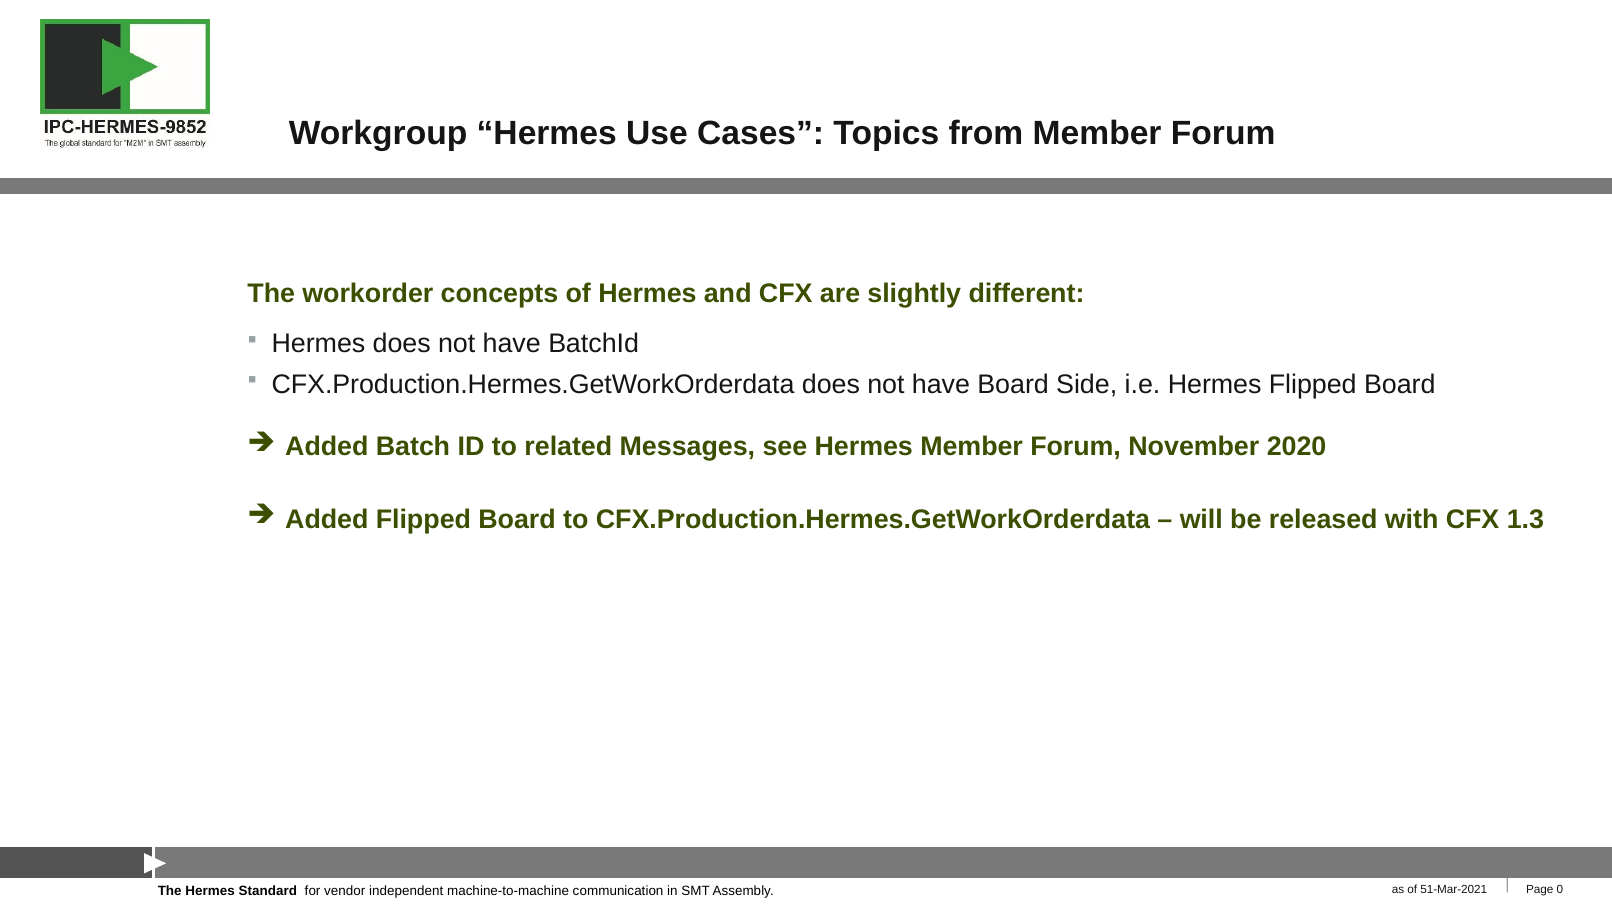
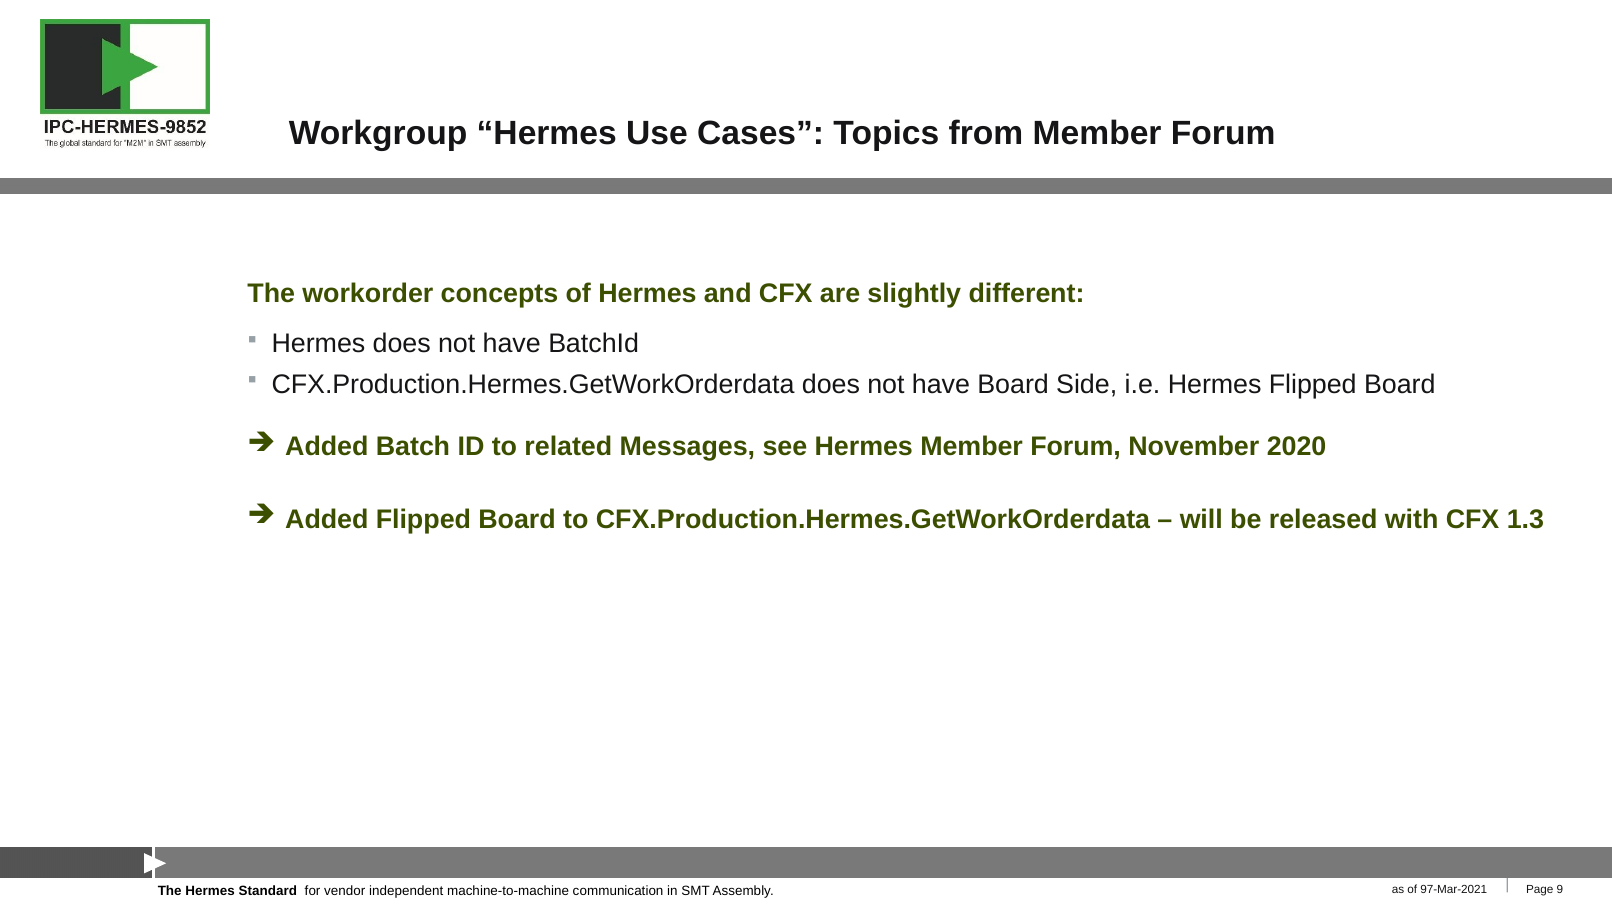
51-Mar-2021: 51-Mar-2021 -> 97-Mar-2021 (1454, 889)
0: 0 -> 9 (1560, 889)
